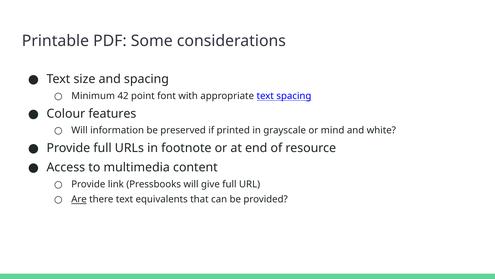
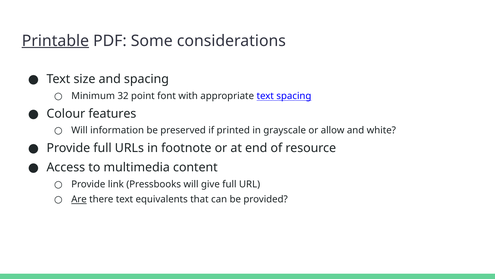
Printable underline: none -> present (55, 41)
42: 42 -> 32 (123, 96)
mind: mind -> allow (333, 130)
